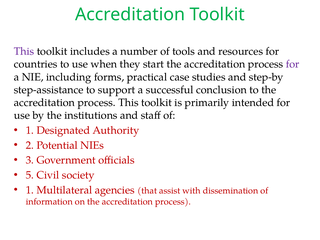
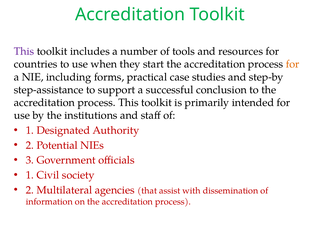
for colour: purple -> orange (293, 64)
5: 5 -> 1 (30, 175)
1: 1 -> 2 (30, 190)
